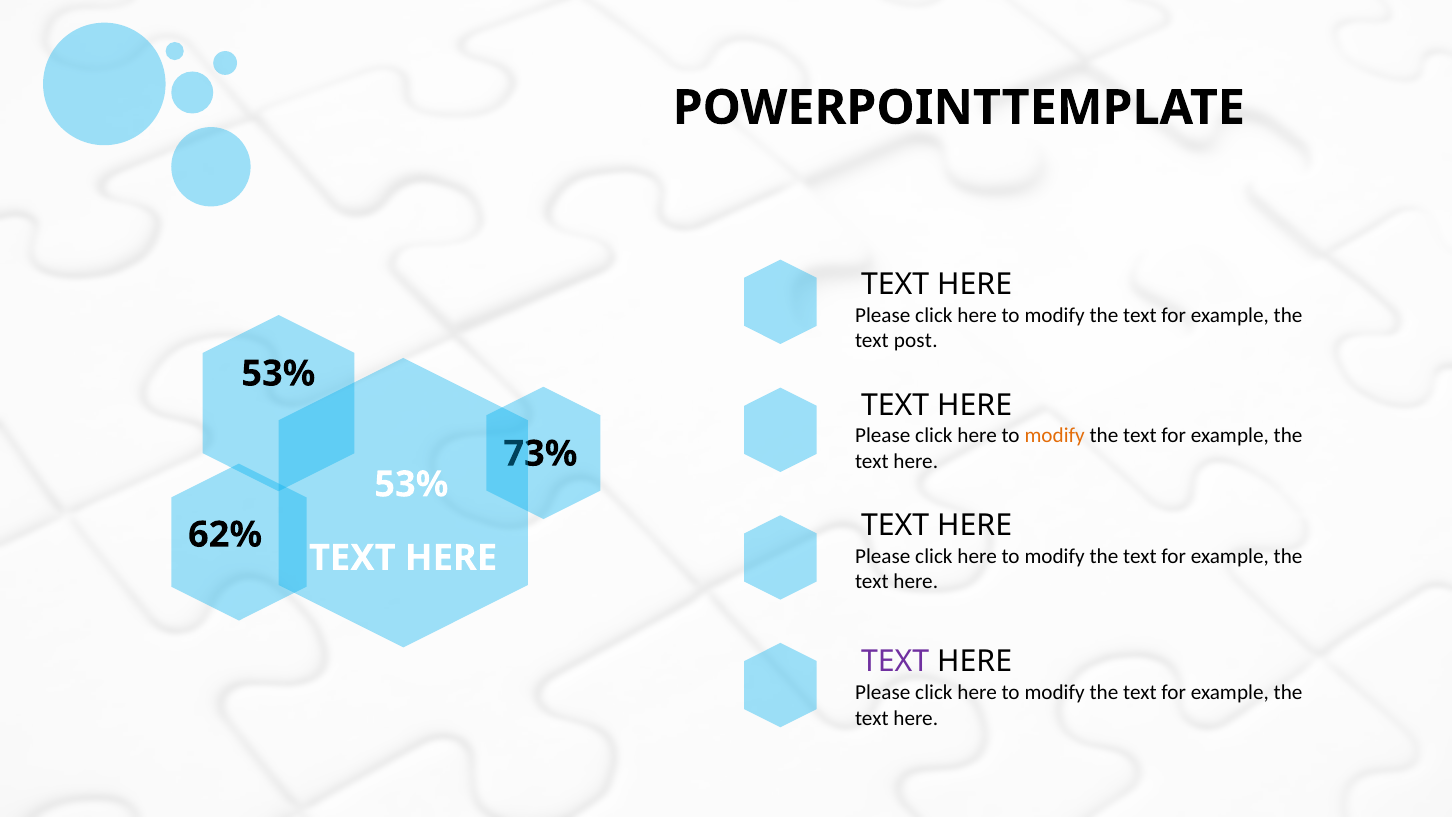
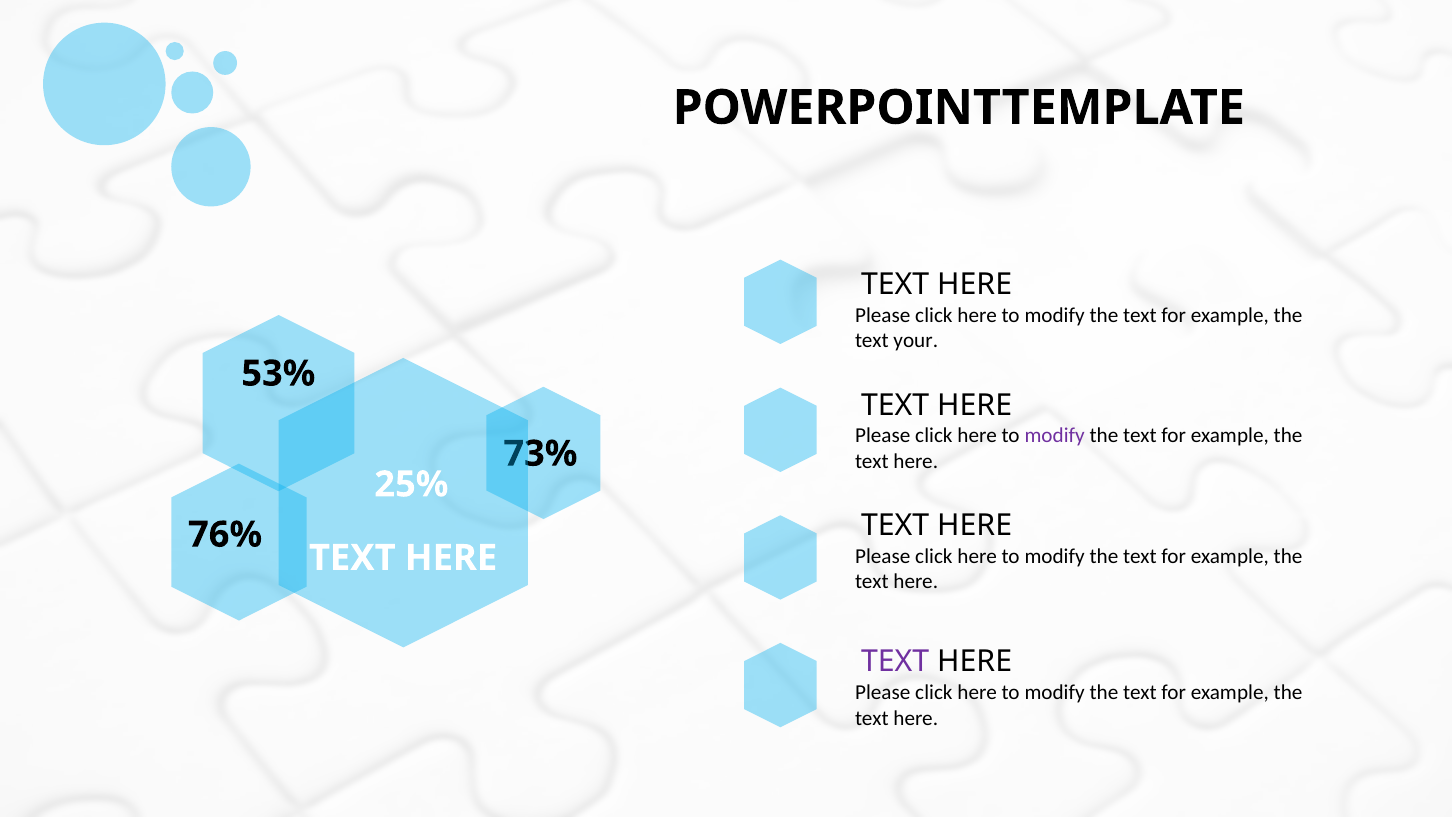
post: post -> your (916, 340)
modify colour: orange -> purple (1055, 436)
53%: 53% -> 25% (411, 484)
62%: 62% -> 76% (225, 535)
